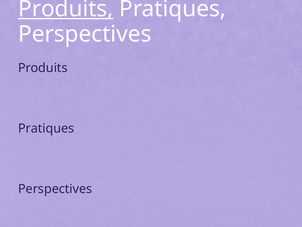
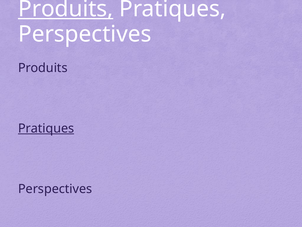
Pratiques underline: none -> present (46, 128)
